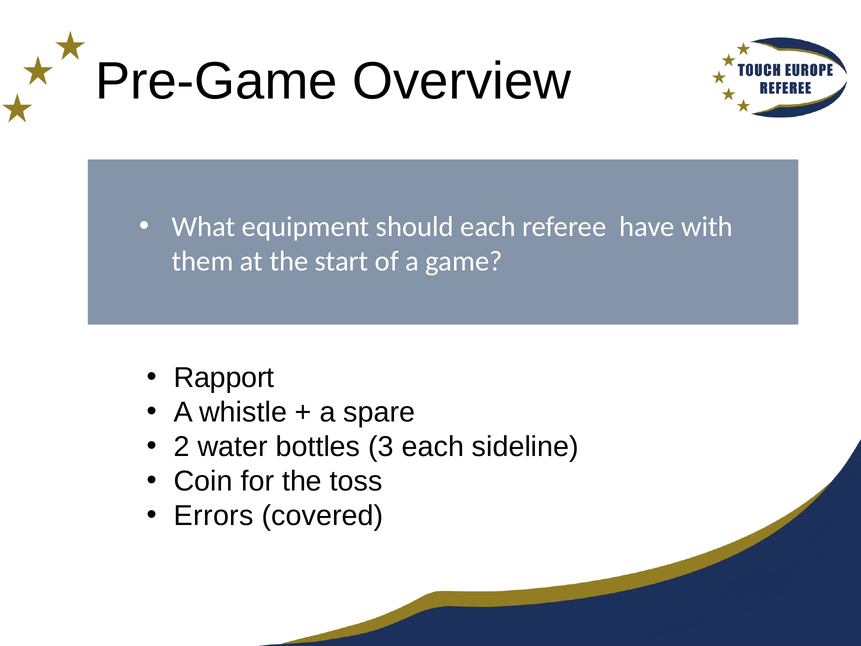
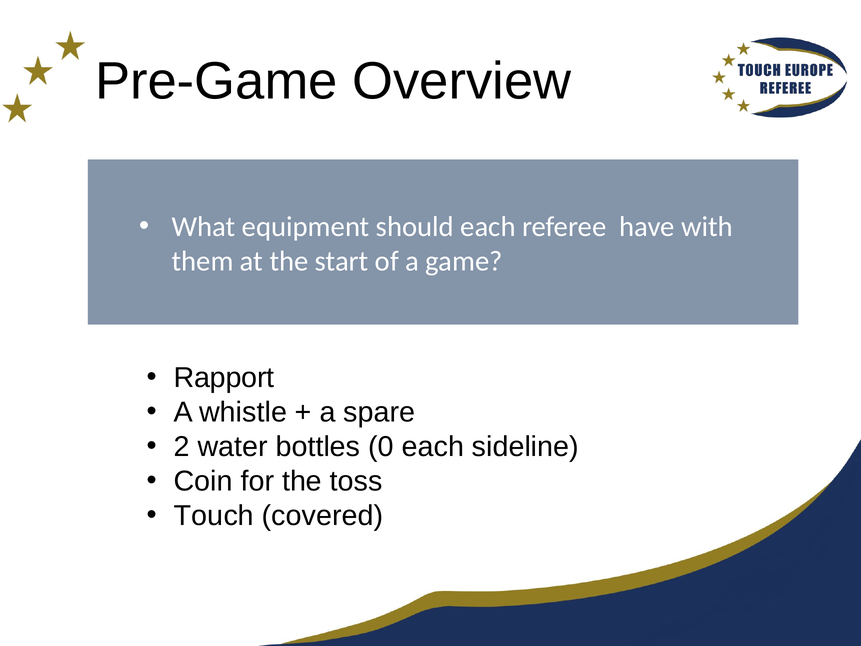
3: 3 -> 0 (381, 447)
Errors: Errors -> Touch (214, 516)
